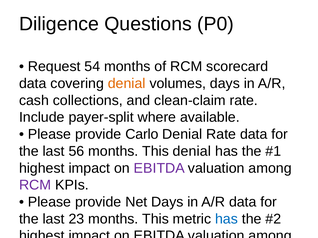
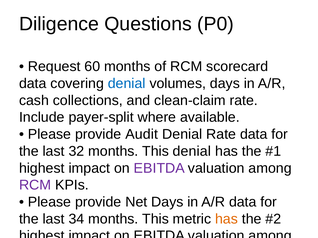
54: 54 -> 60 (92, 67)
denial colour: orange -> blue (127, 84)
Carlo: Carlo -> Audit (142, 135)
56: 56 -> 32 (76, 152)
23: 23 -> 34 (76, 219)
has colour: blue -> orange (227, 219)
